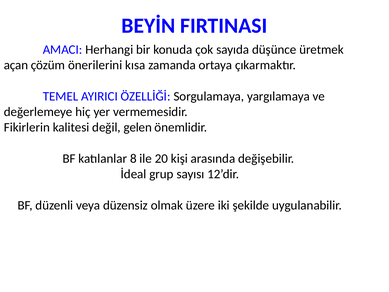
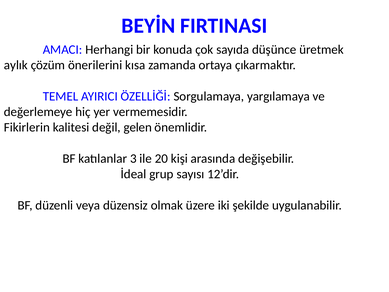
açan: açan -> aylık (16, 65)
8: 8 -> 3 (133, 158)
